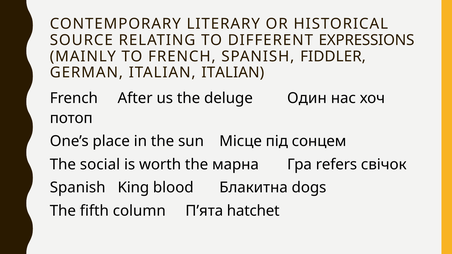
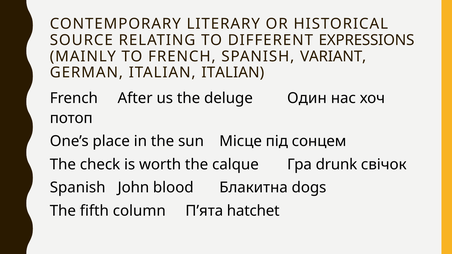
FIDDLER: FIDDLER -> VARIANT (333, 56)
social: social -> check (100, 165)
марна: марна -> calque (235, 165)
refers: refers -> drunk (336, 165)
King: King -> John (133, 188)
